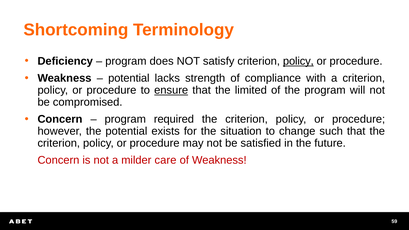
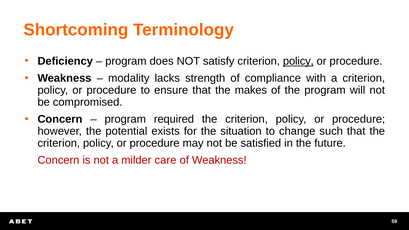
potential: potential -> modality (129, 78)
ensure underline: present -> none (171, 90)
limited: limited -> makes (251, 90)
